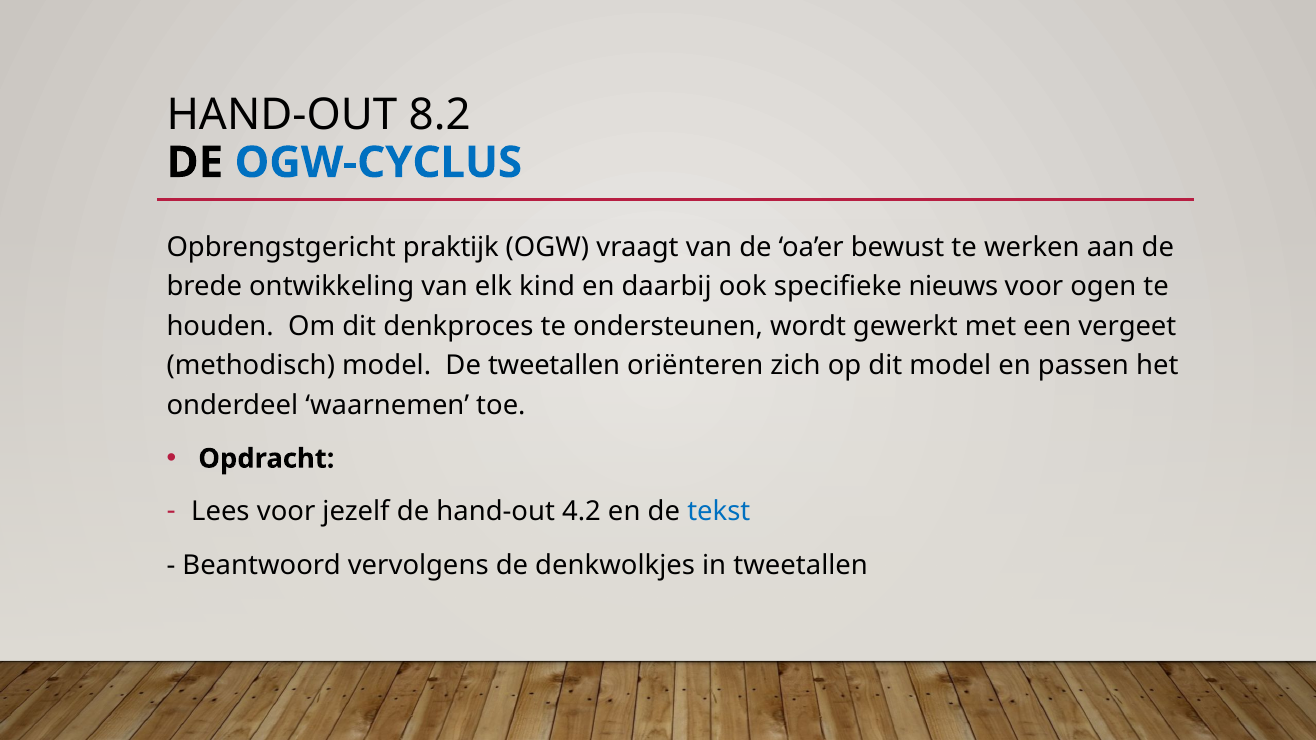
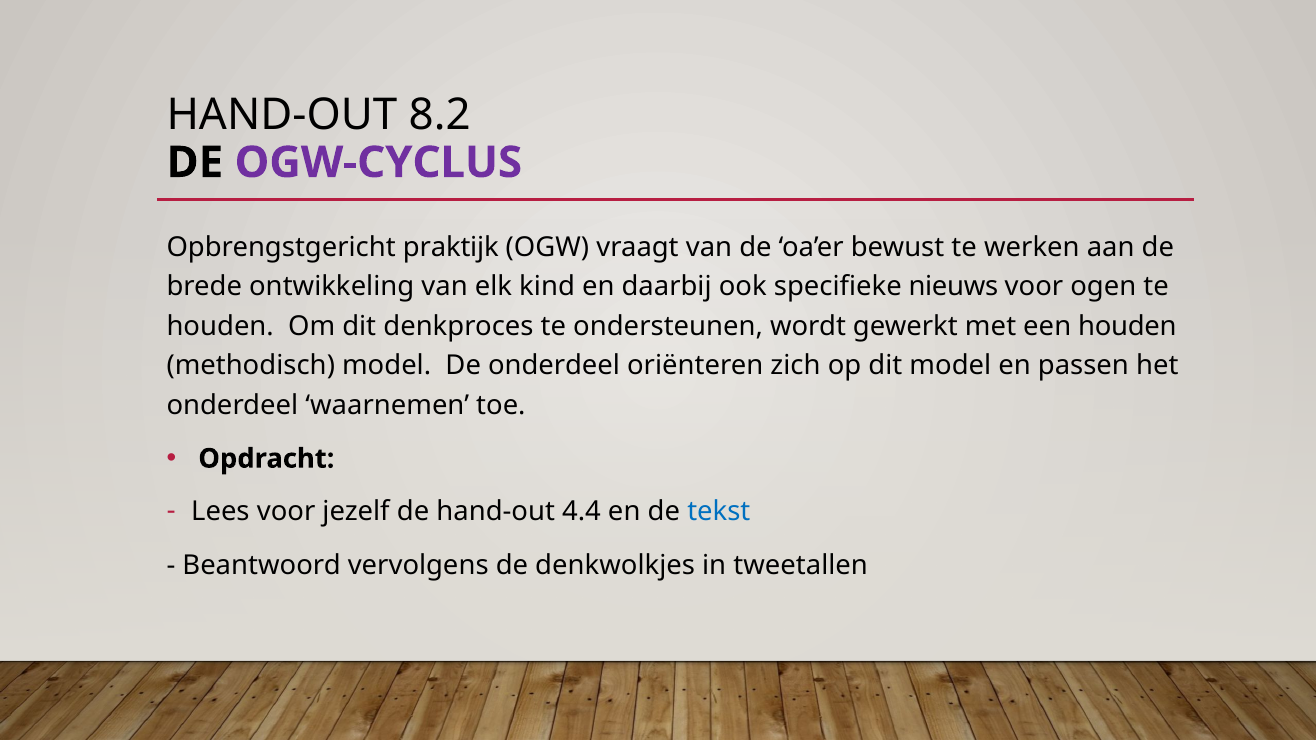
OGW-CYCLUS colour: blue -> purple (378, 163)
een vergeet: vergeet -> houden (1127, 327)
De tweetallen: tweetallen -> onderdeel (554, 366)
4.2: 4.2 -> 4.4 (581, 512)
